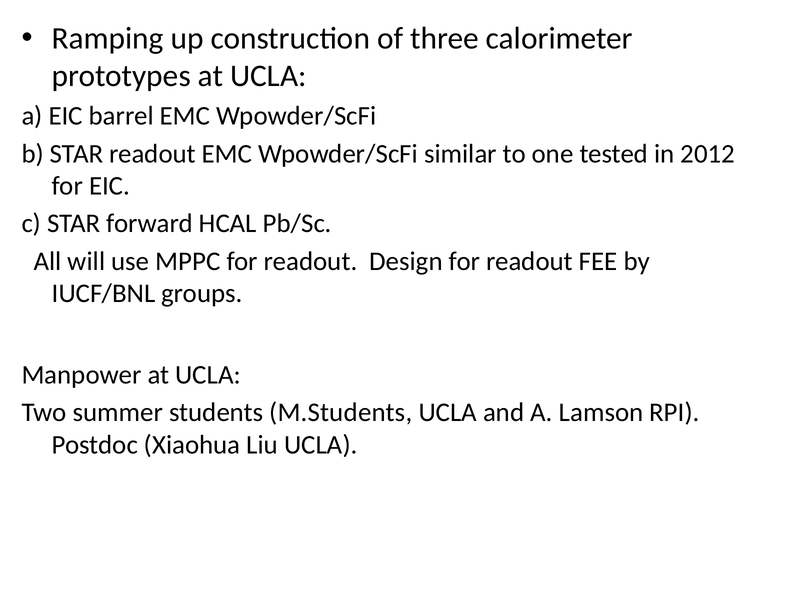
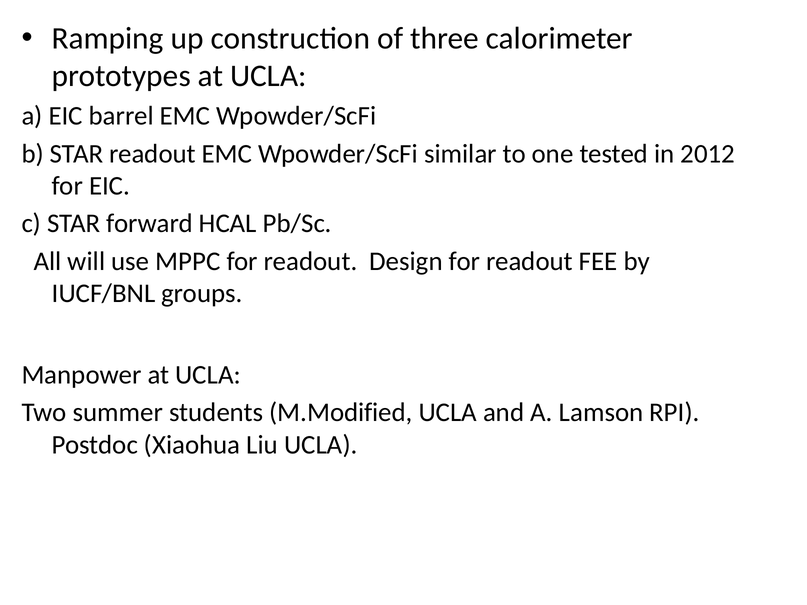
M.Students: M.Students -> M.Modified (341, 413)
